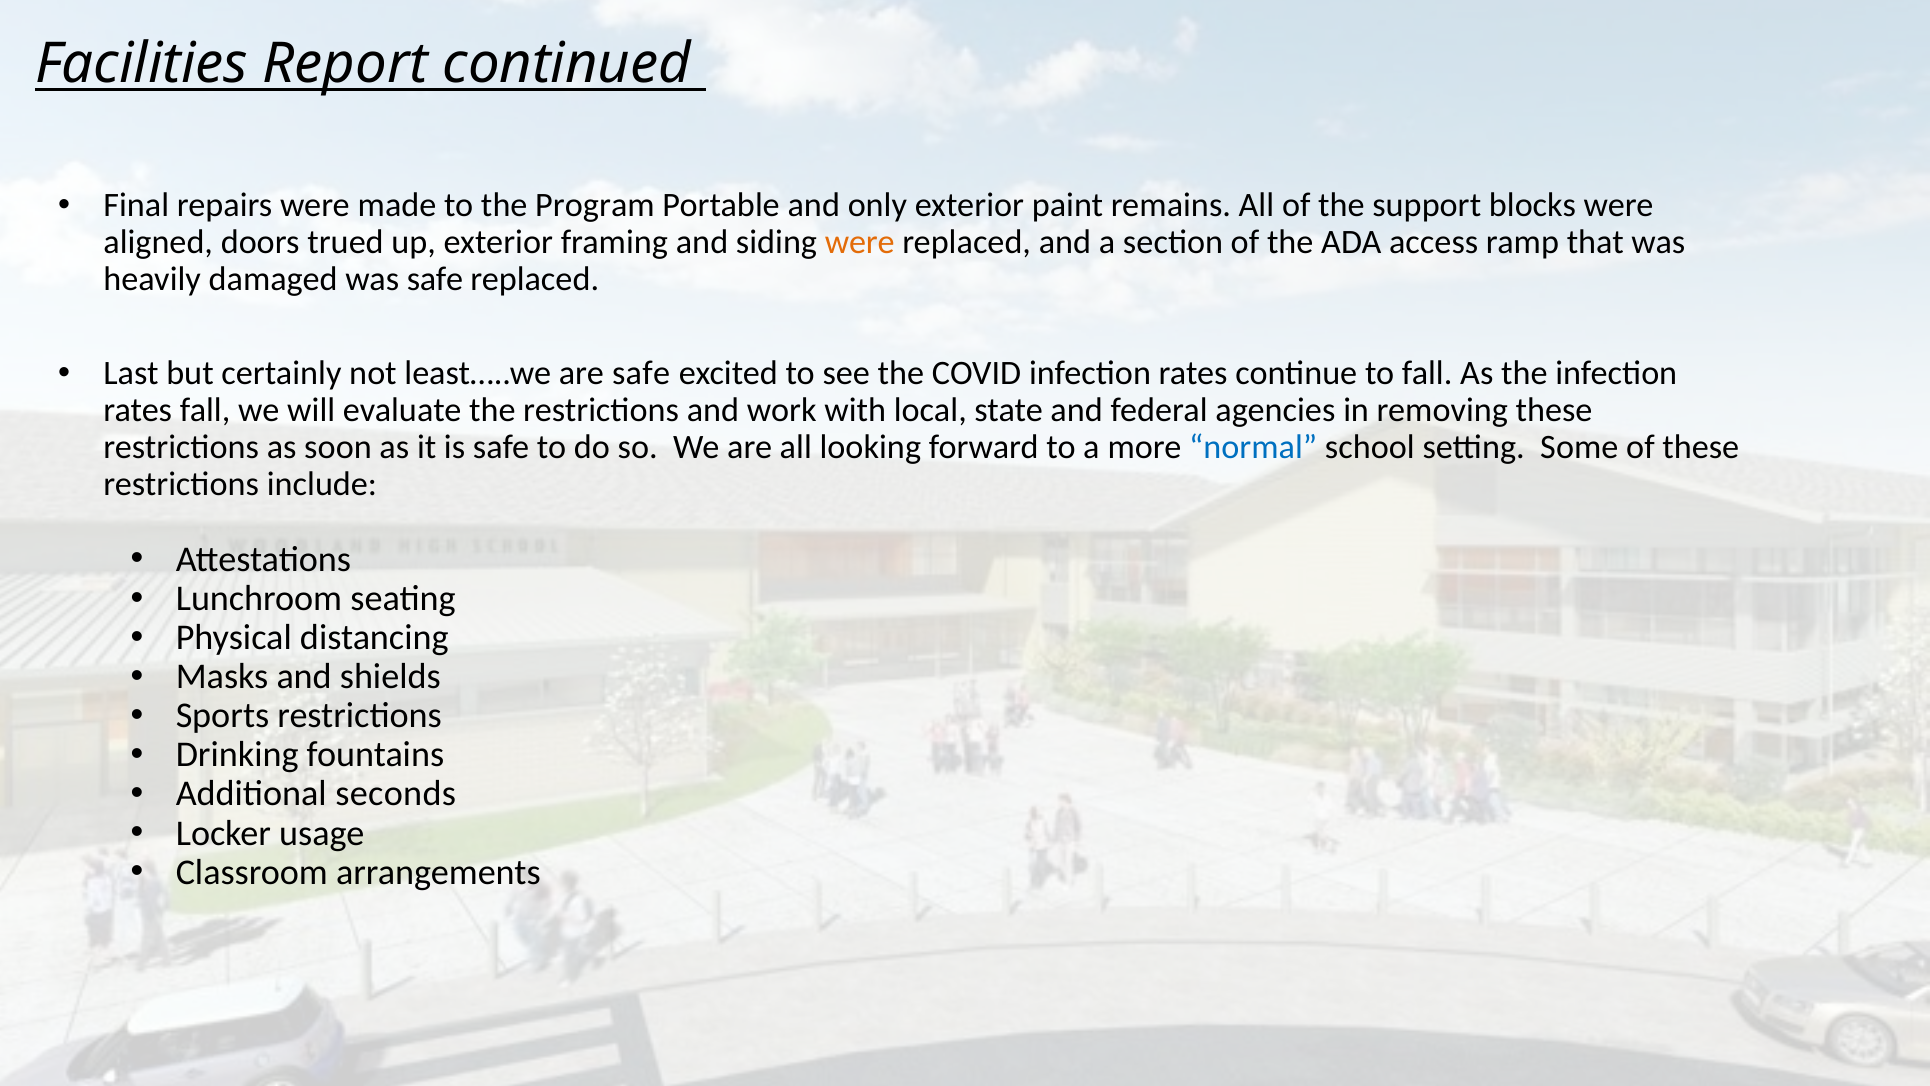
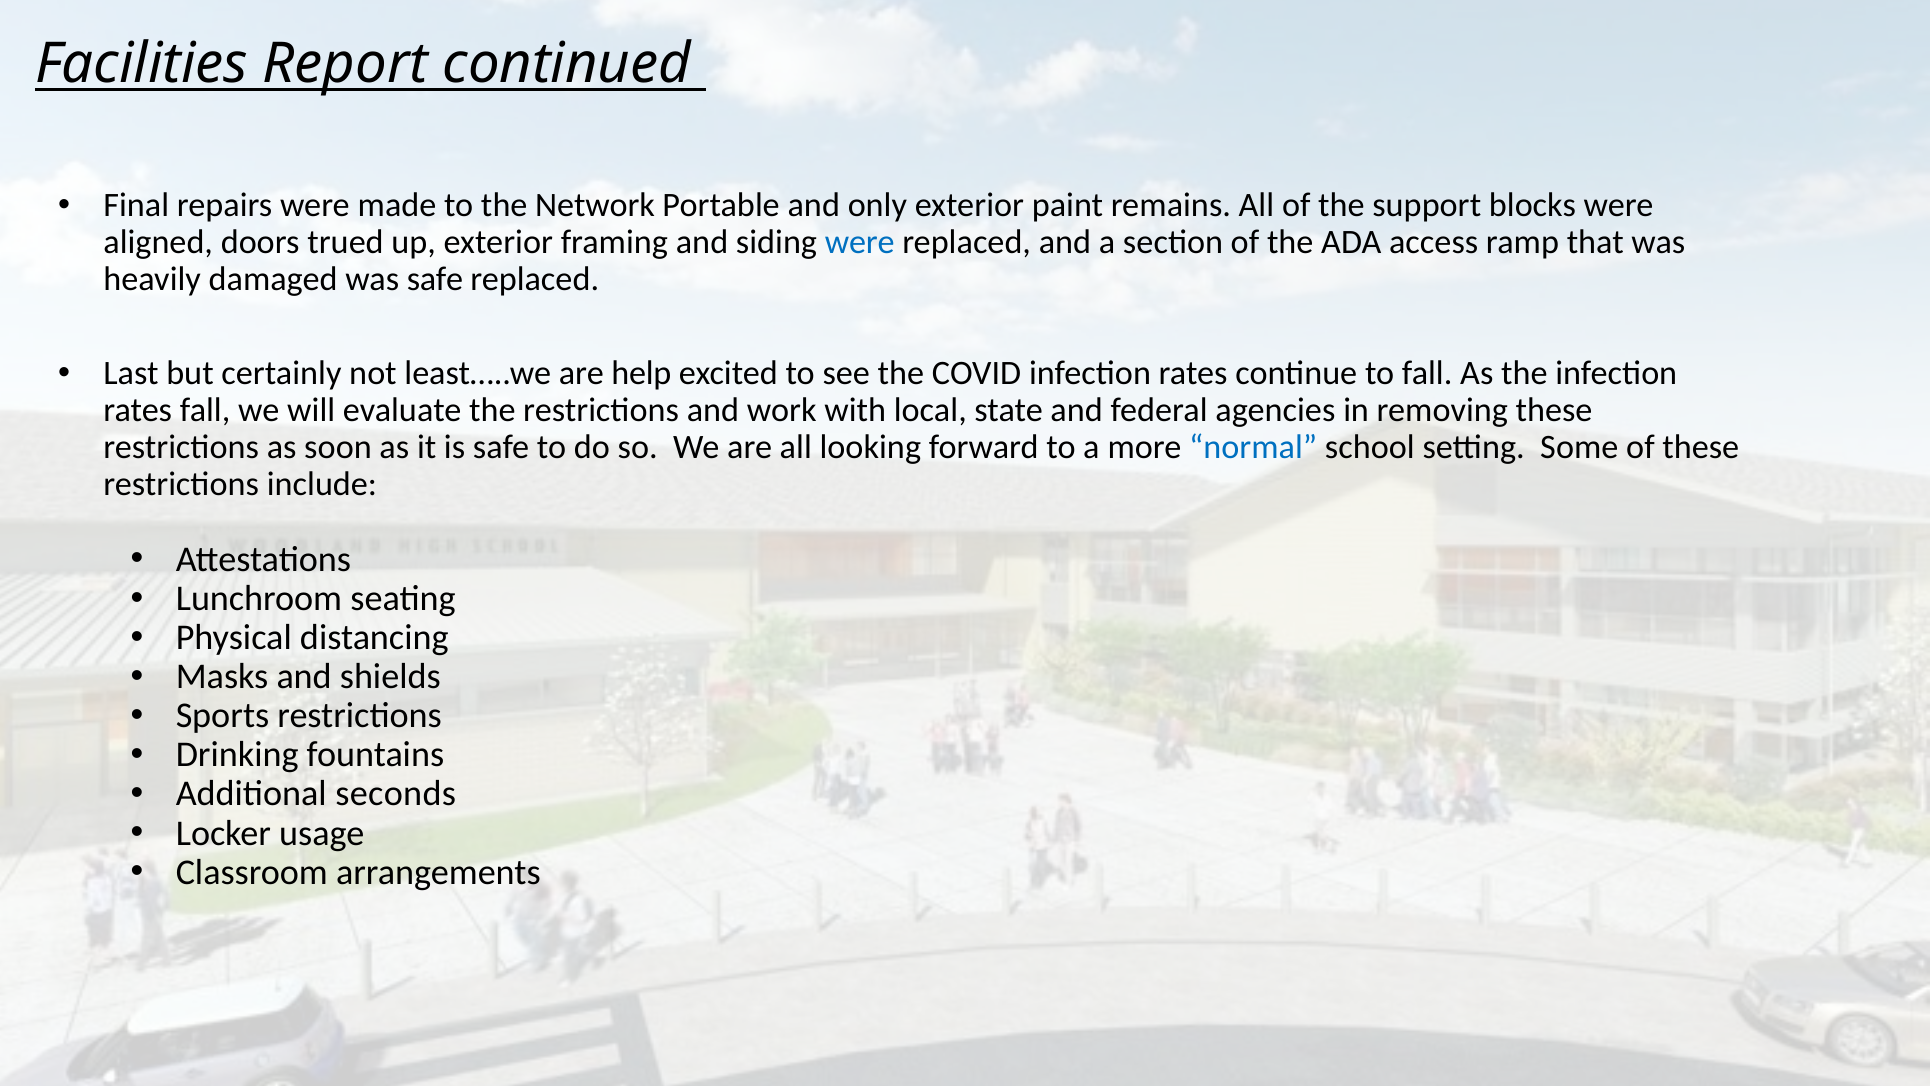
Program: Program -> Network (595, 206)
were colour: orange -> blue (860, 242)
are safe: safe -> help (641, 373)
